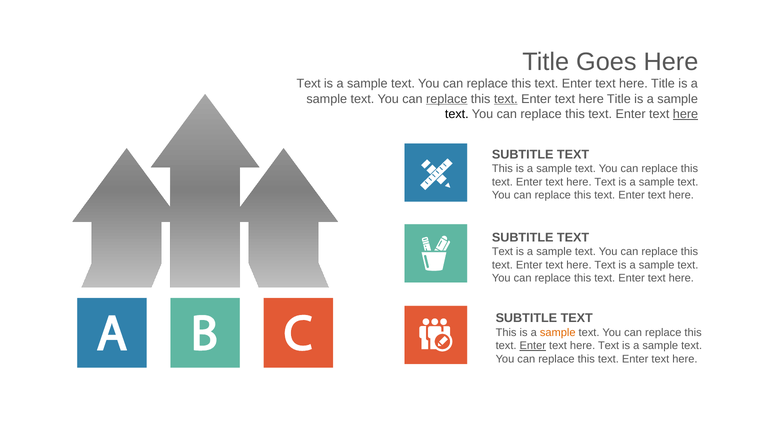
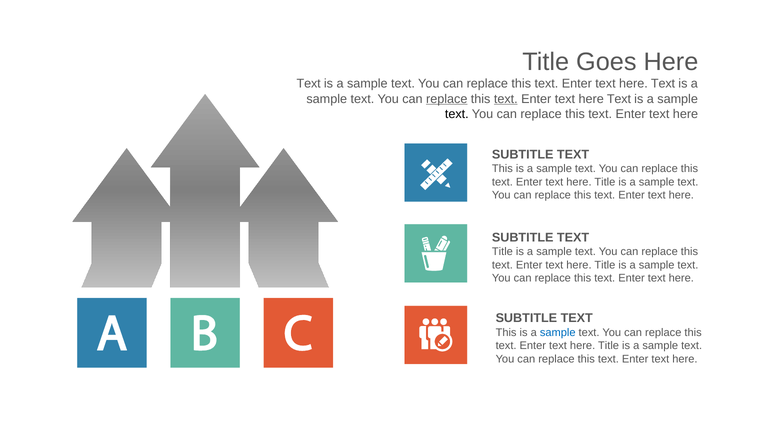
Title: Title -> Text (663, 84)
Title: Title -> Text (619, 99)
here underline: present -> none (685, 114)
Text: Text -> Title (605, 182)
Text: Text -> Title (502, 252)
Text: Text -> Title (605, 265)
sample colour: orange -> blue (558, 333)
Enter underline: present -> none (533, 346)
Text: Text -> Title (609, 346)
